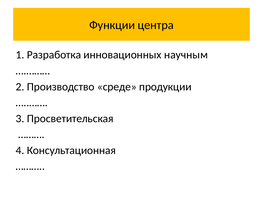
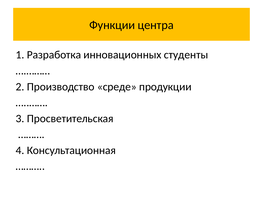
научным: научным -> студенты (186, 55)
